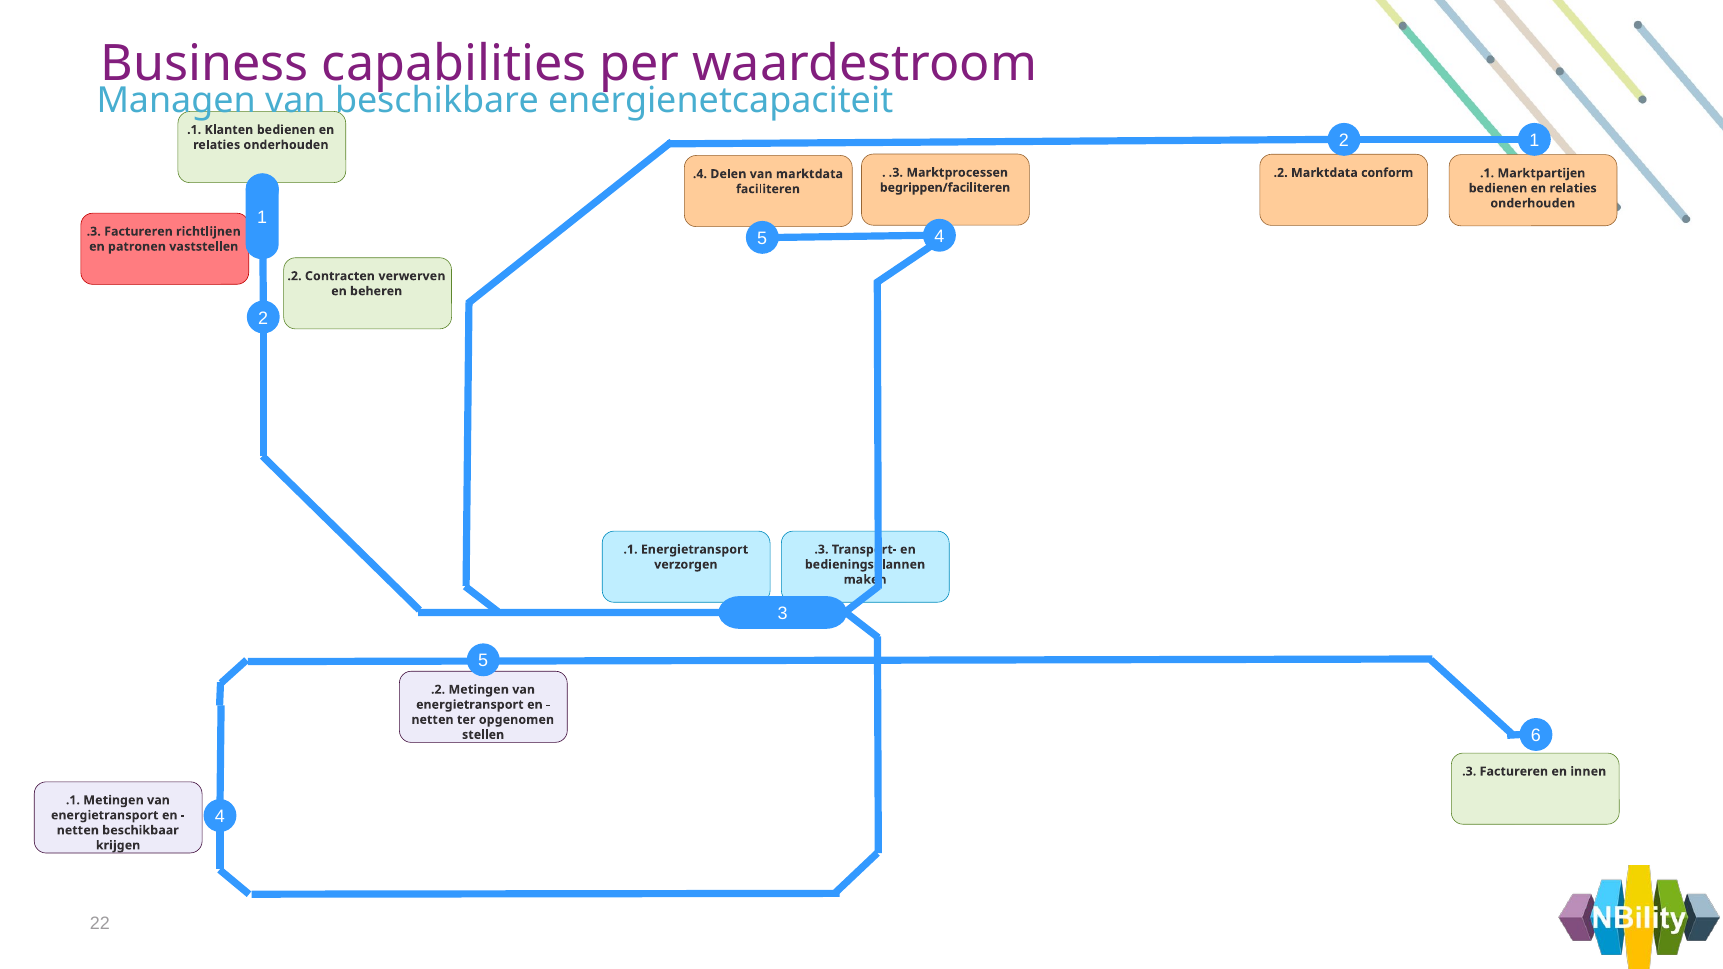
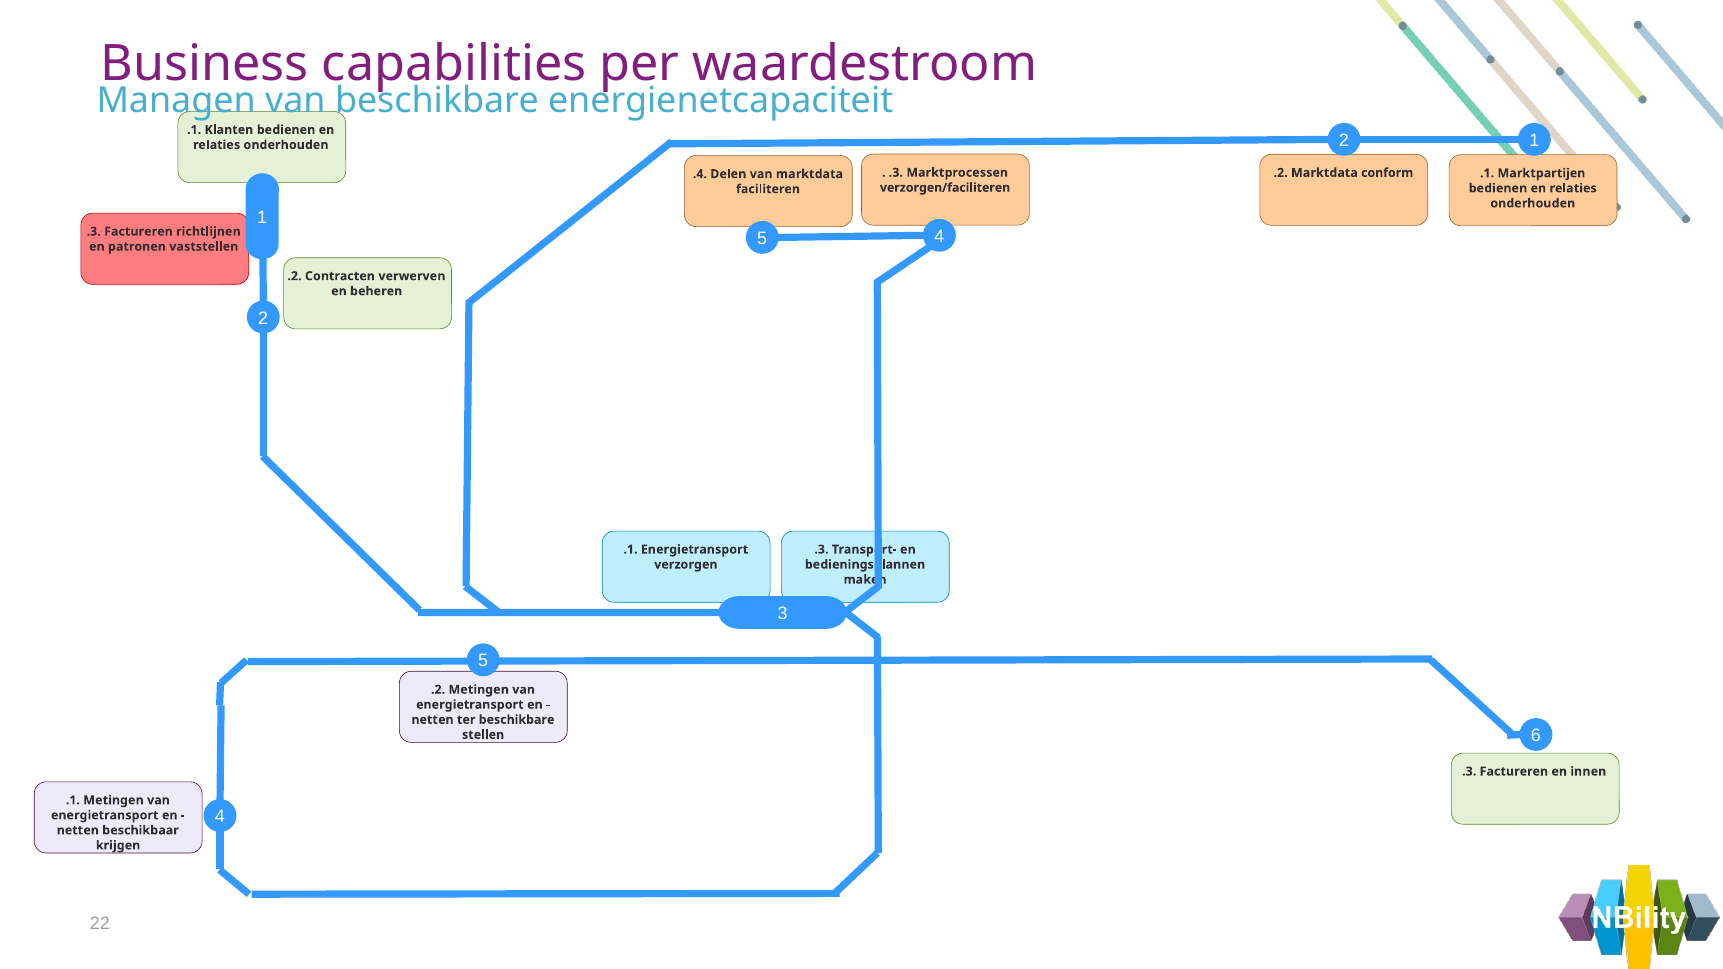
begrippen/faciliteren: begrippen/faciliteren -> verzorgen/faciliteren (945, 188)
ter opgenomen: opgenomen -> beschikbare (517, 720)
